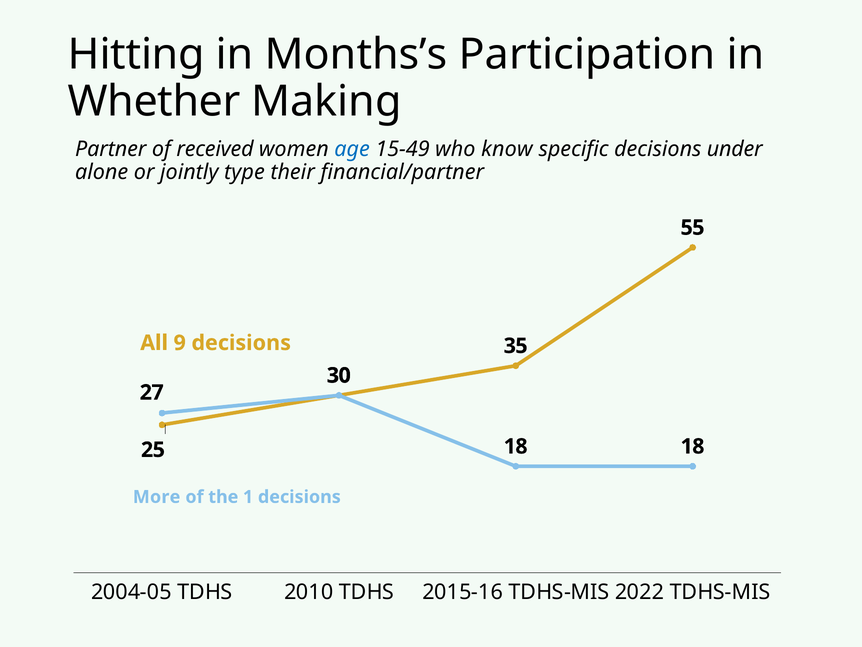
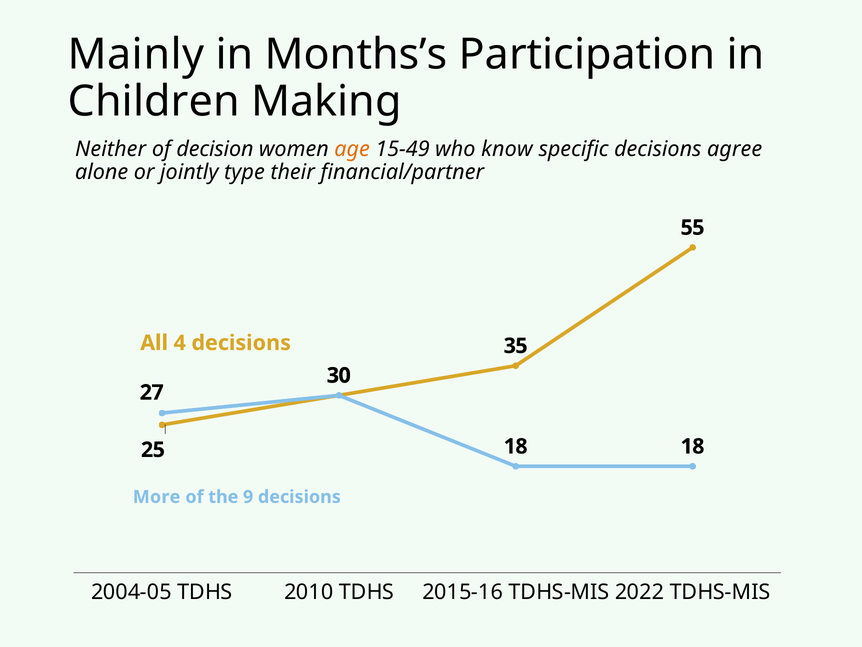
Hitting: Hitting -> Mainly (136, 55)
Whether: Whether -> Children (154, 101)
Partner: Partner -> Neither (111, 149)
received: received -> decision (215, 149)
age colour: blue -> orange (352, 149)
under: under -> agree (735, 149)
9: 9 -> 4 (180, 343)
1: 1 -> 9 (248, 497)
